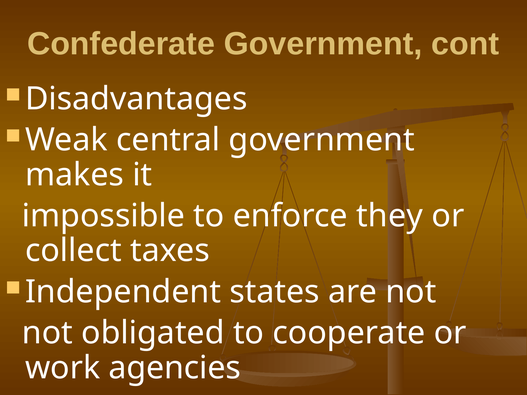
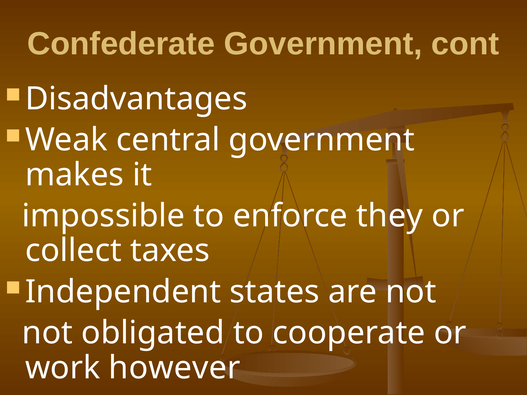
agencies: agencies -> however (175, 368)
